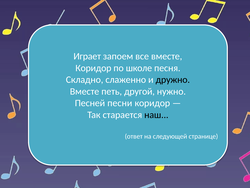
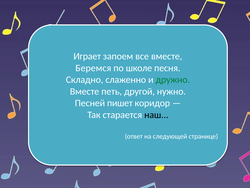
Коридор: Коридор -> Беремся (93, 68)
дружно colour: black -> green (173, 80)
песни: песни -> пишет (120, 103)
